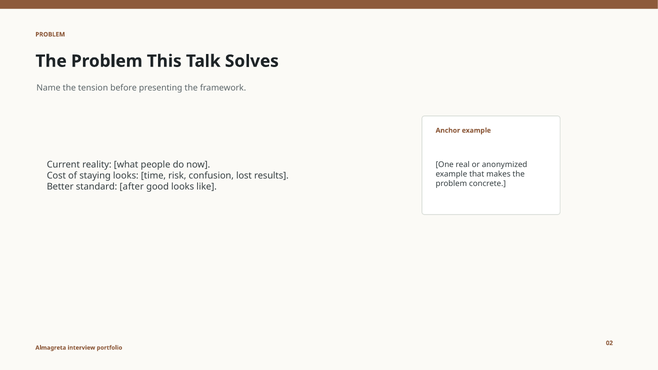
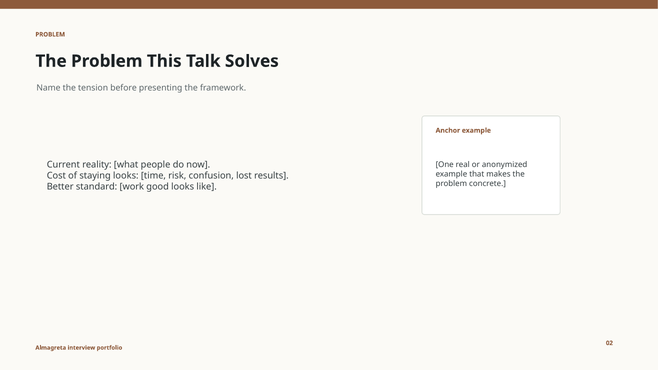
after: after -> work (132, 187)
